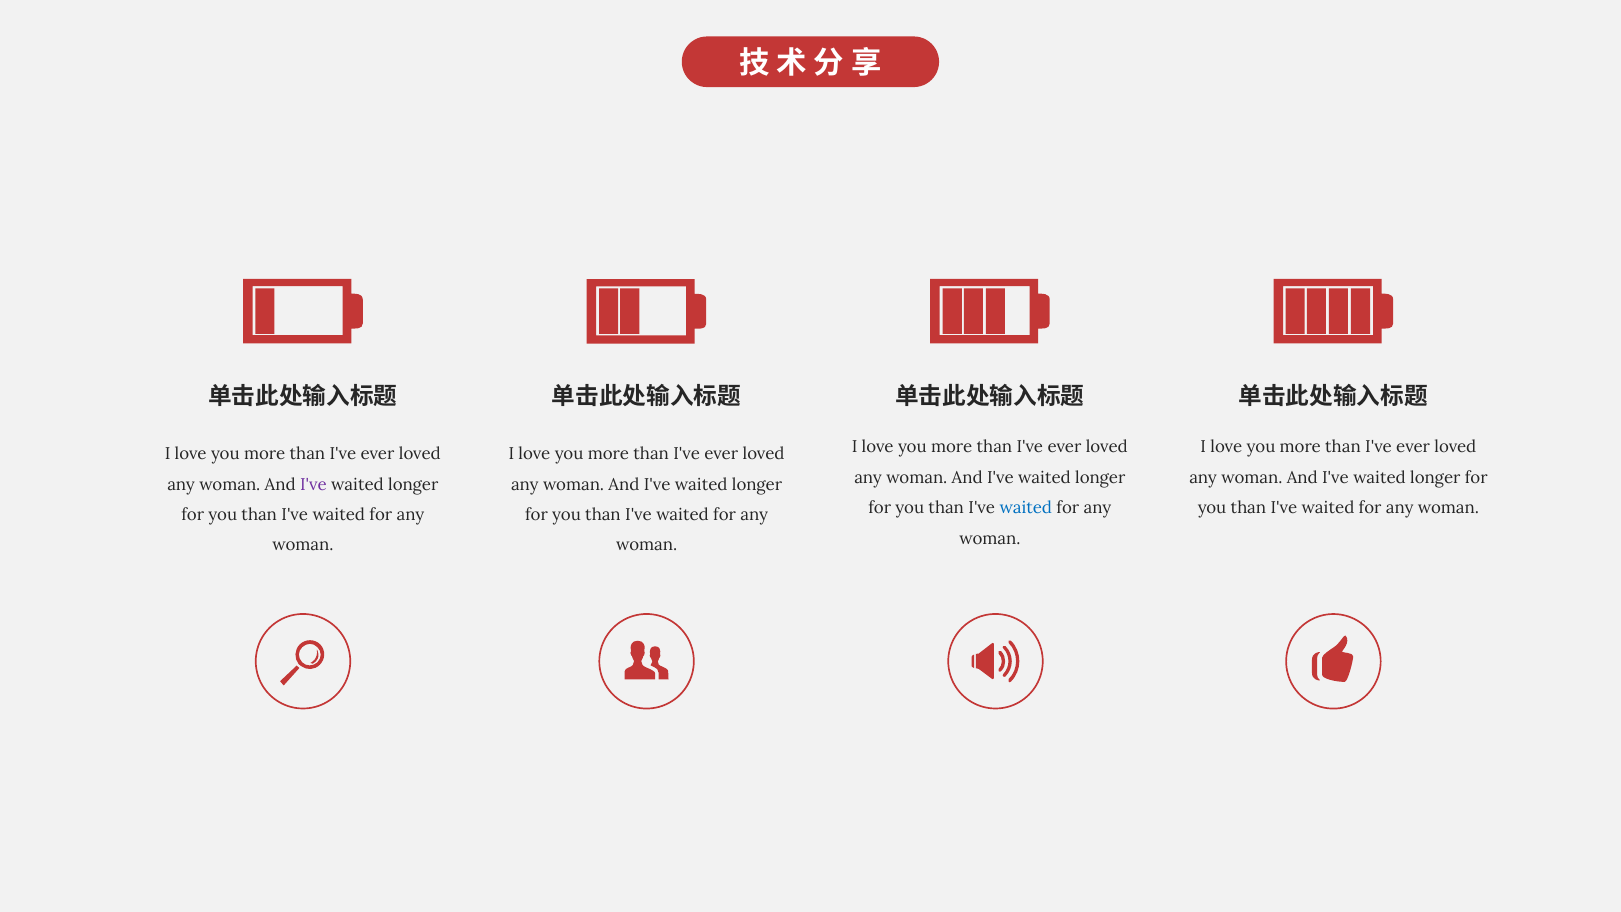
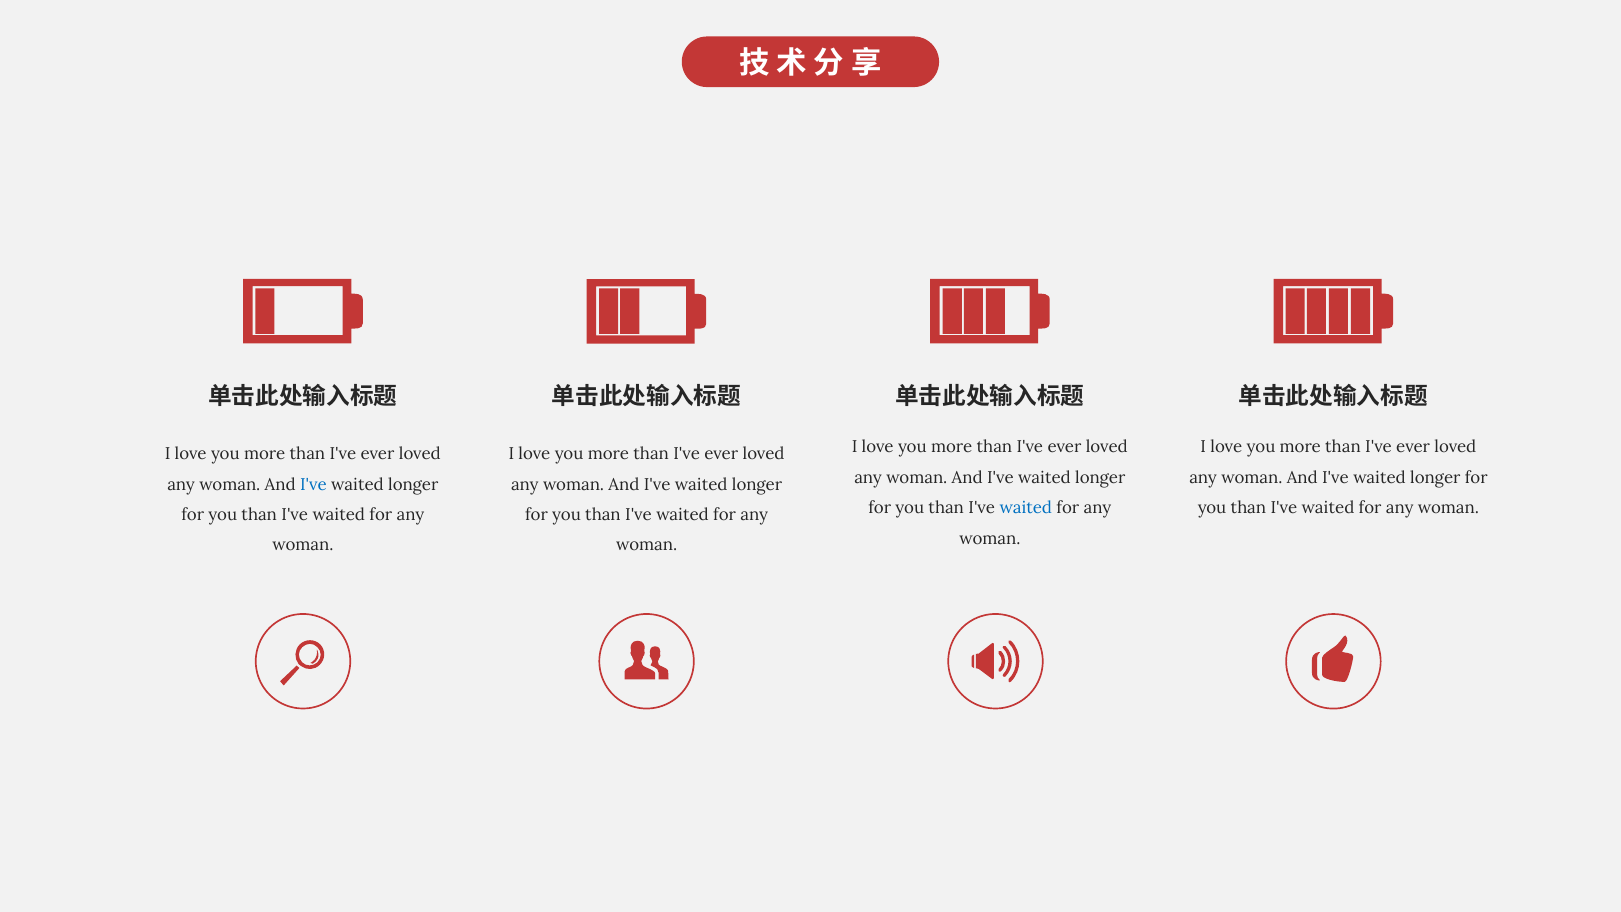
I've colour: purple -> blue (313, 484)
